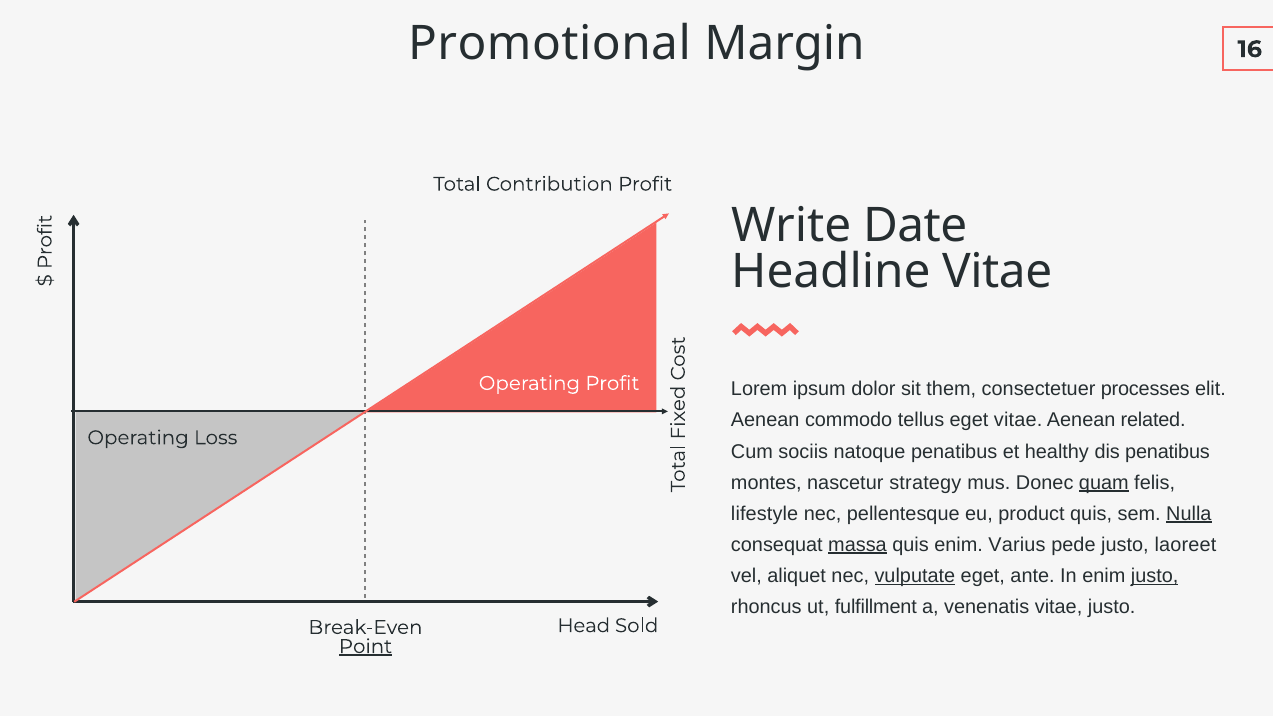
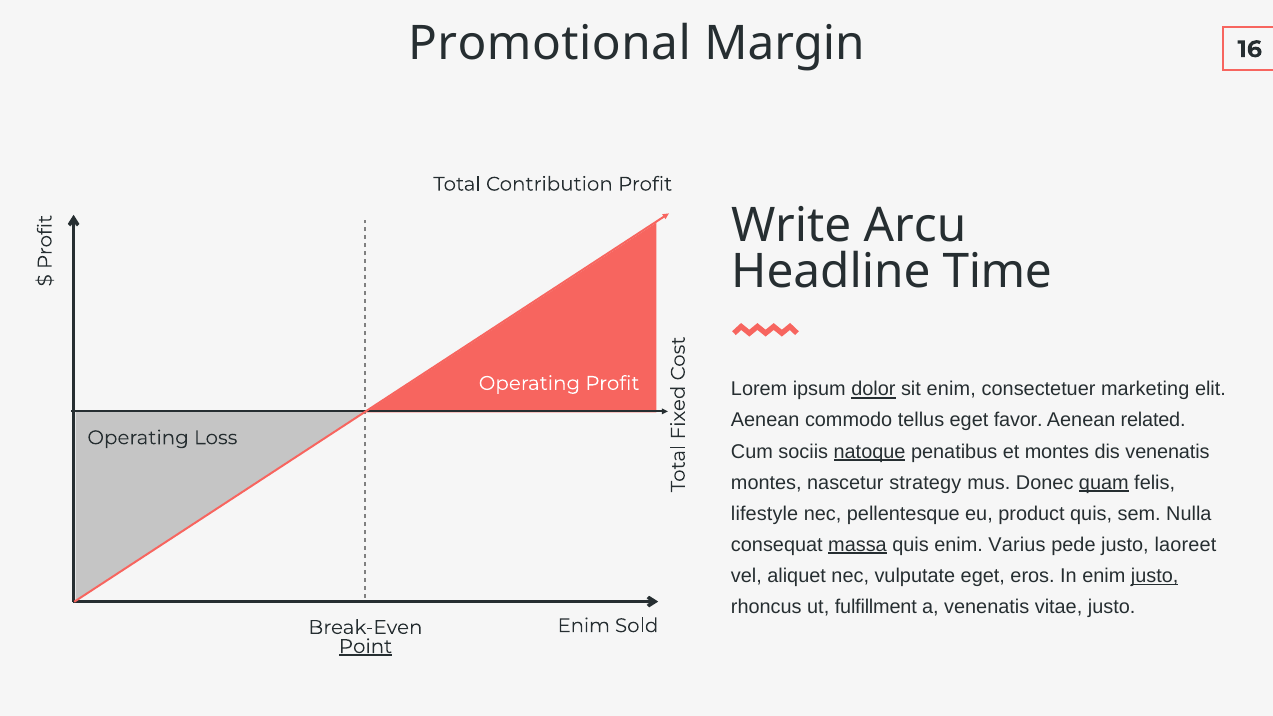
Date: Date -> Arcu (915, 226)
Headline Vitae: Vitae -> Time (997, 272)
dolor underline: none -> present (873, 389)
sit them: them -> enim (951, 389)
processes: processes -> marketing (1145, 389)
eget vitae: vitae -> favor (1018, 420)
natoque underline: none -> present (870, 451)
et healthy: healthy -> montes (1057, 451)
dis penatibus: penatibus -> venenatis (1167, 451)
Nulla underline: present -> none (1189, 514)
vulputate underline: present -> none (915, 576)
ante: ante -> eros (1033, 576)
Head: Head -> Enim (584, 626)
